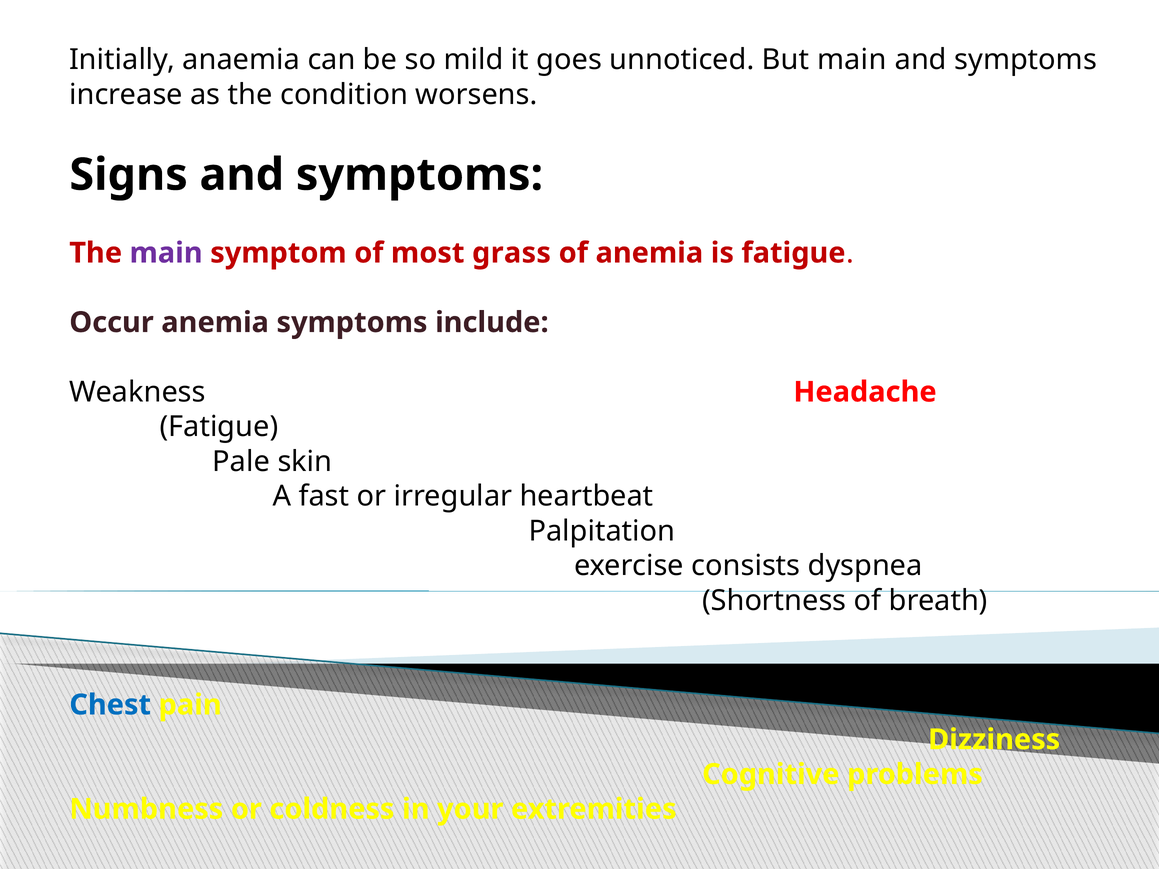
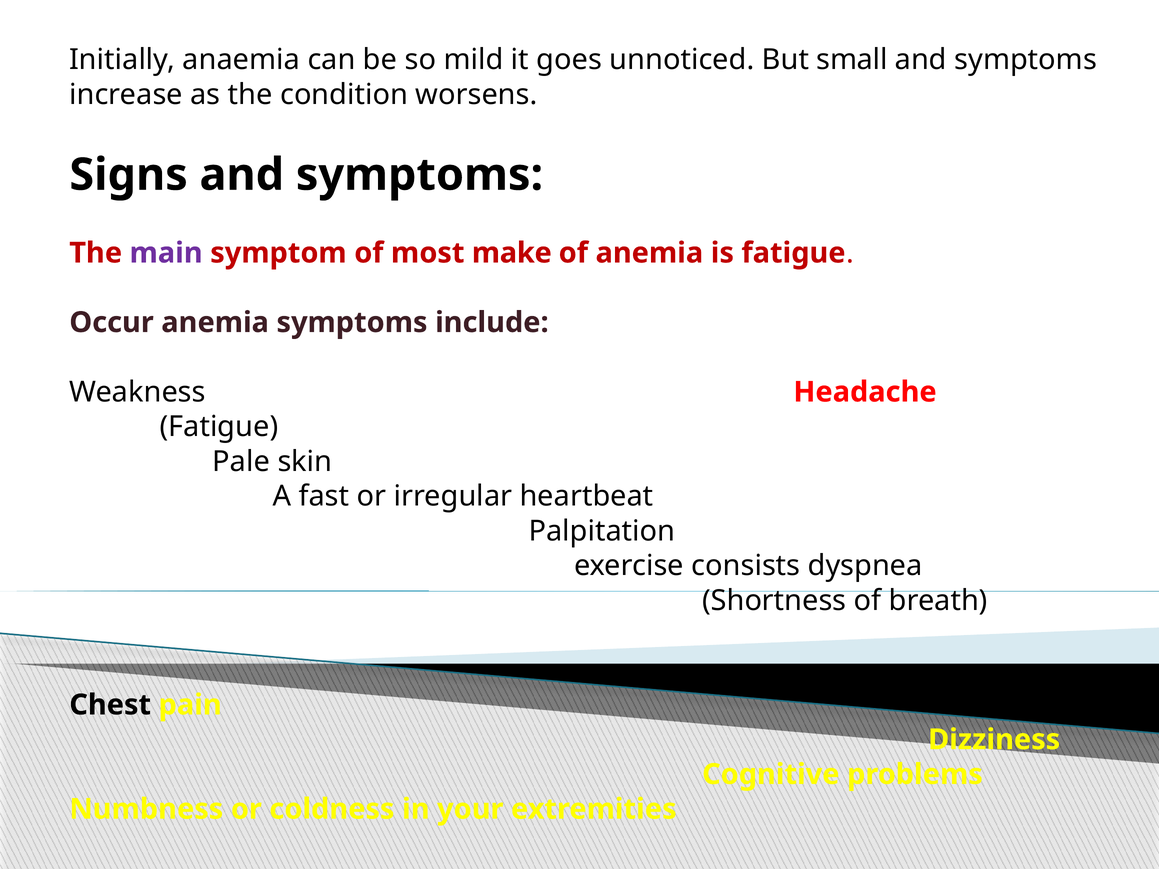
But main: main -> small (852, 60)
grass: grass -> make (512, 253)
Chest colour: blue -> black (110, 705)
